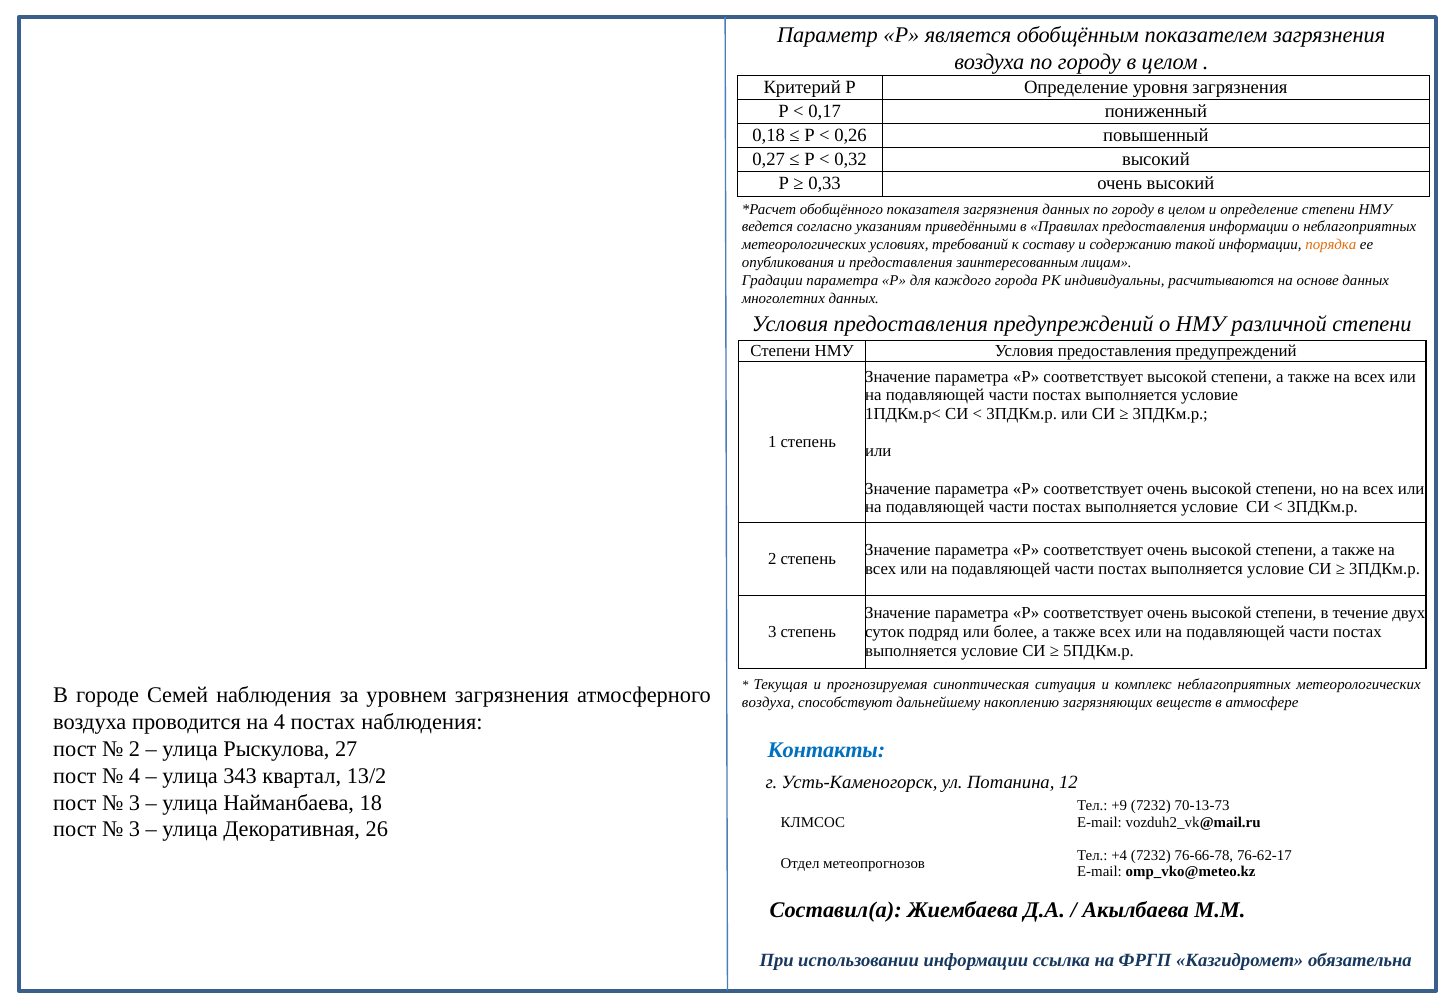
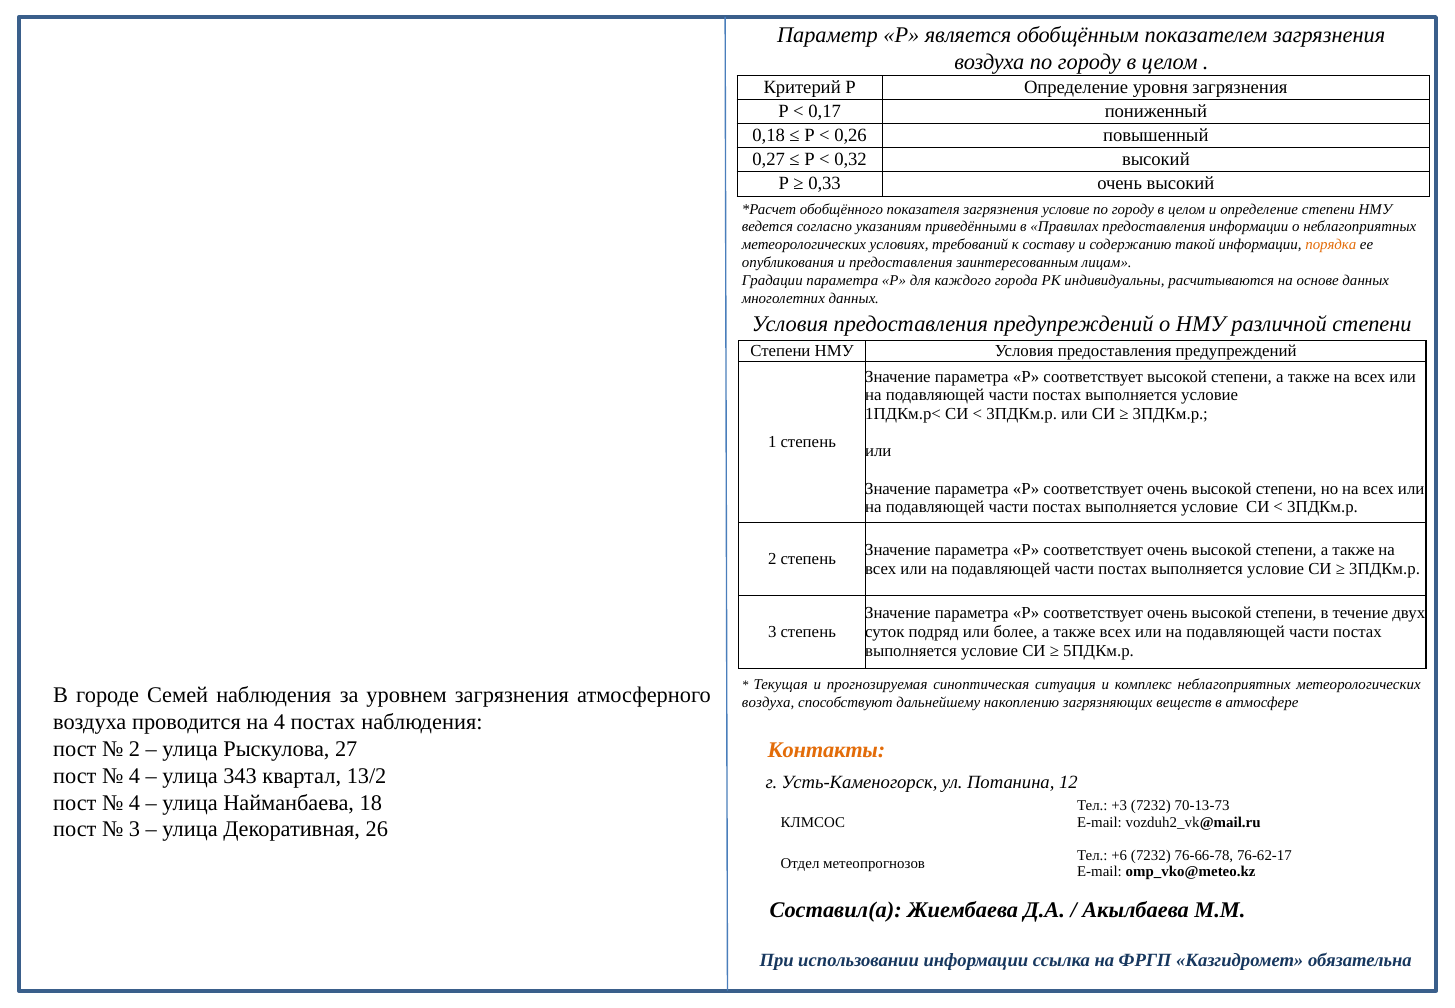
загрязнения данных: данных -> условие (1066, 209)
Контакты colour: blue -> orange (826, 750)
3: 3 -> 4 (135, 802)
+9: +9 -> +3 (1119, 805)
+4: +4 -> +6 (1119, 855)
